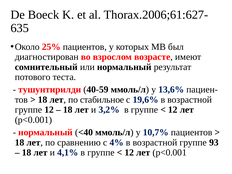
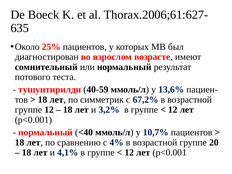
стабильное: стабильное -> симметрик (102, 100)
19,6%: 19,6% -> 67,2% (146, 100)
93: 93 -> 20 (214, 142)
